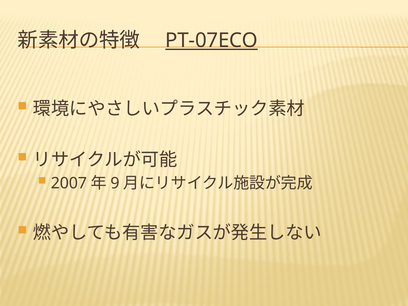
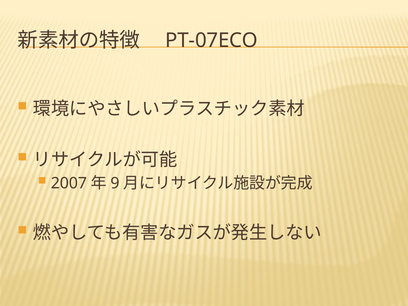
PT-07ECO underline: present -> none (212, 41)
